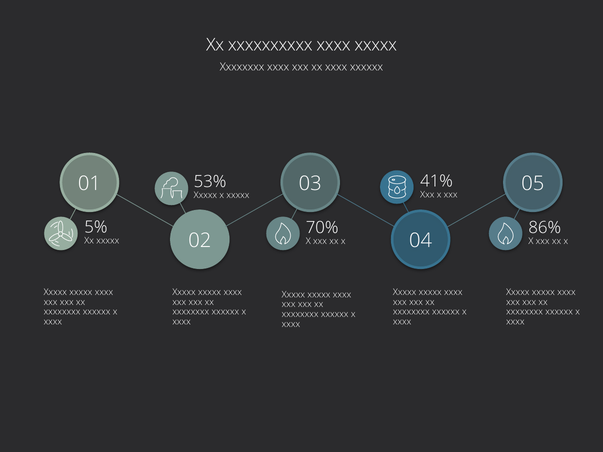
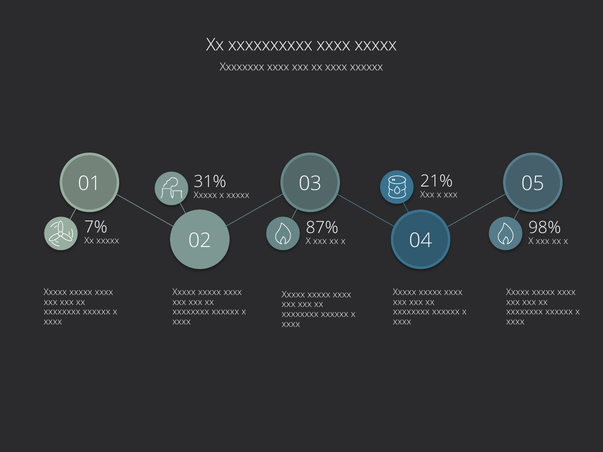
41%: 41% -> 21% (437, 181)
53%: 53% -> 31% (210, 182)
5%: 5% -> 7% (96, 228)
70%: 70% -> 87% (322, 228)
86%: 86% -> 98% (545, 228)
